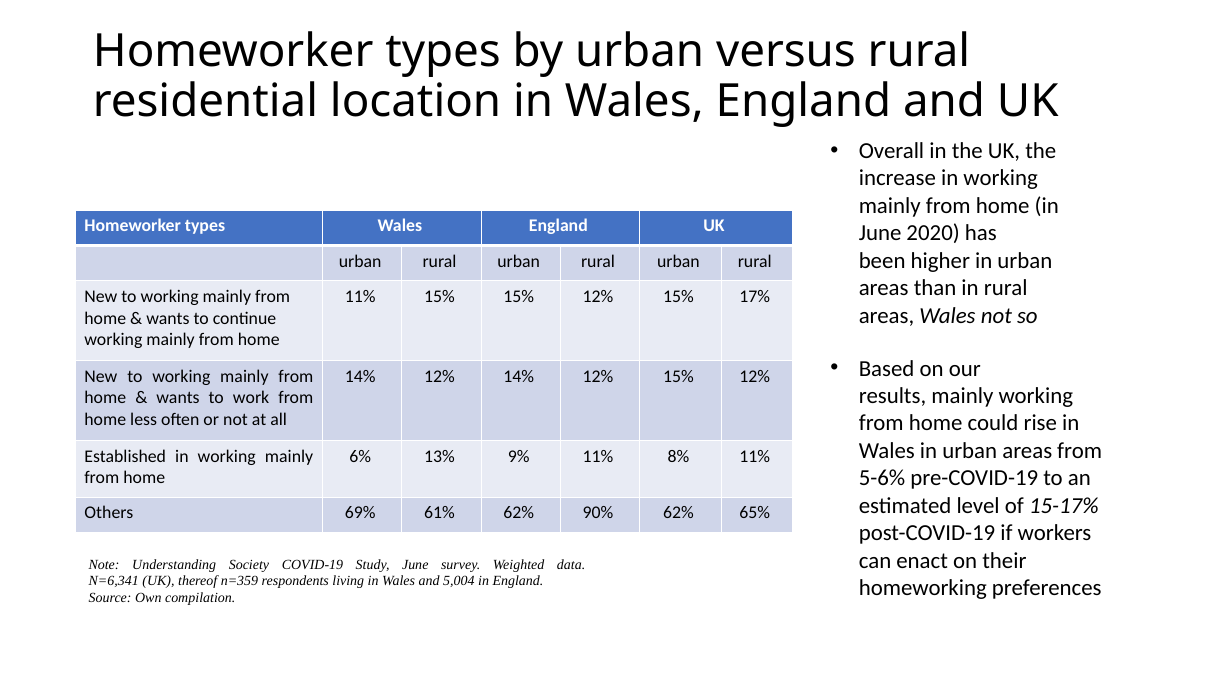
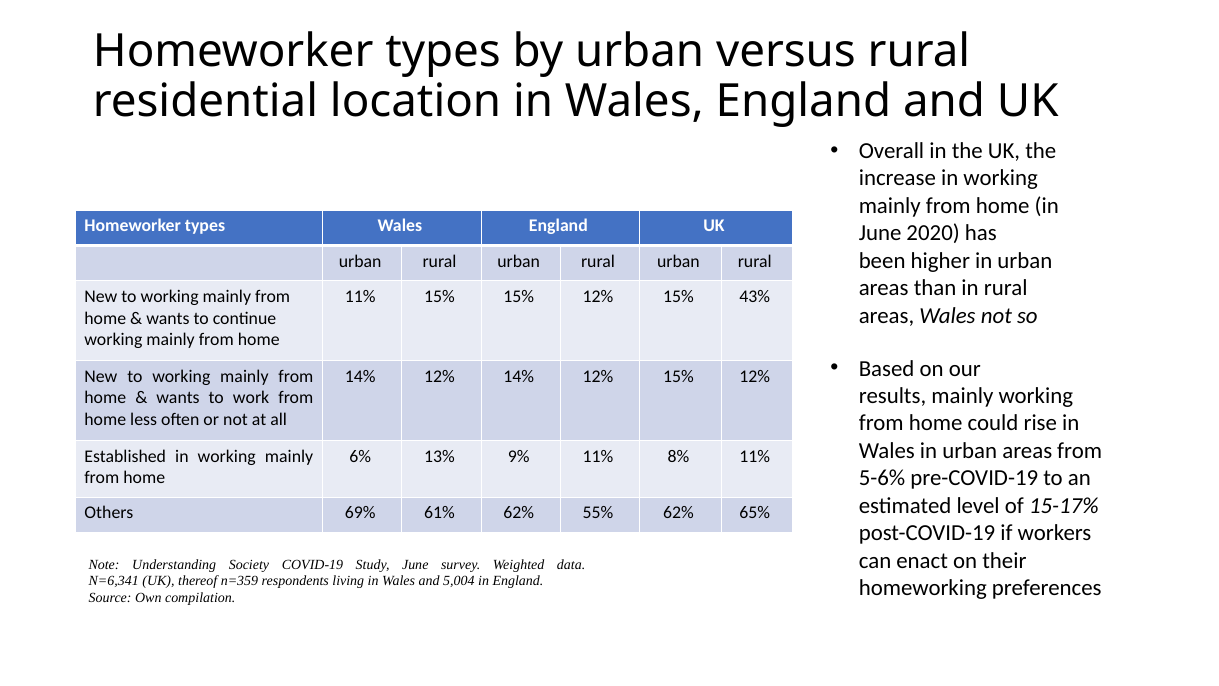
17%: 17% -> 43% (755, 296)
90%: 90% -> 55% (598, 513)
